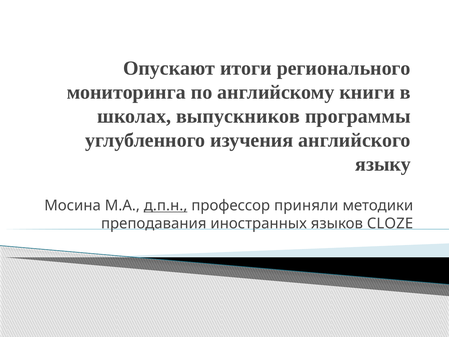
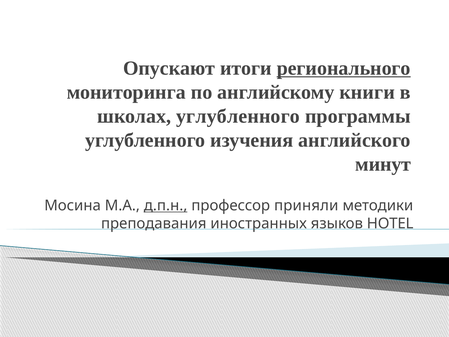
регионального underline: none -> present (344, 68)
школах выпускников: выпускников -> углубленного (238, 116)
языку: языку -> минут (383, 164)
CLOZE: CLOZE -> HOTEL (390, 223)
